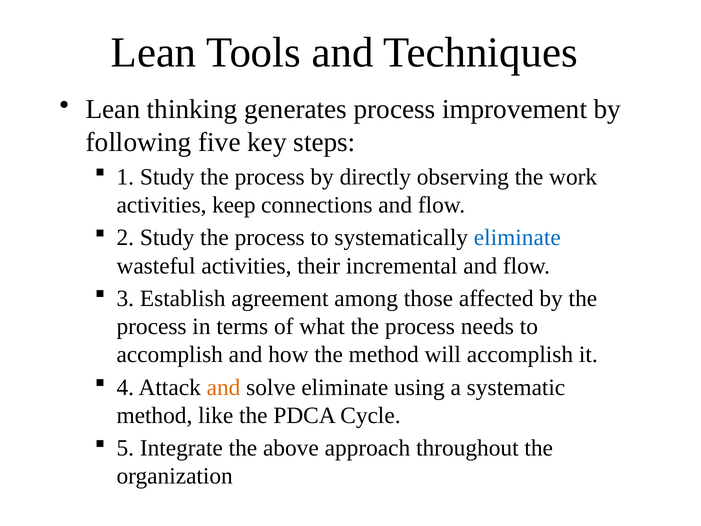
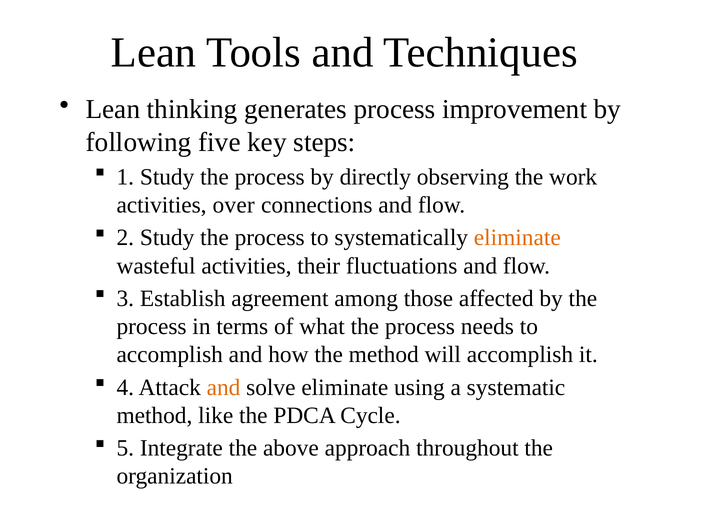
keep: keep -> over (234, 205)
eliminate colour: blue -> orange (517, 238)
incremental: incremental -> fluctuations (402, 266)
